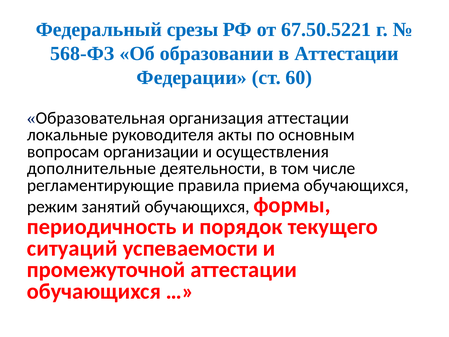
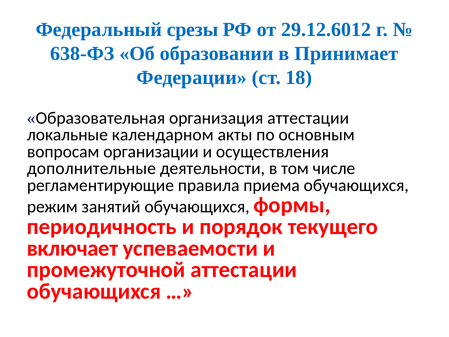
67.50.5221: 67.50.5221 -> 29.12.6012 (326, 29)
568-ФЗ: 568-ФЗ -> 638-ФЗ (82, 53)
в Аттестации: Аттестации -> Принимает (346, 53)
60: 60 -> 18 (299, 77)
руководителя: руководителя -> календарном (163, 135)
ситуаций: ситуаций -> включает (72, 248)
